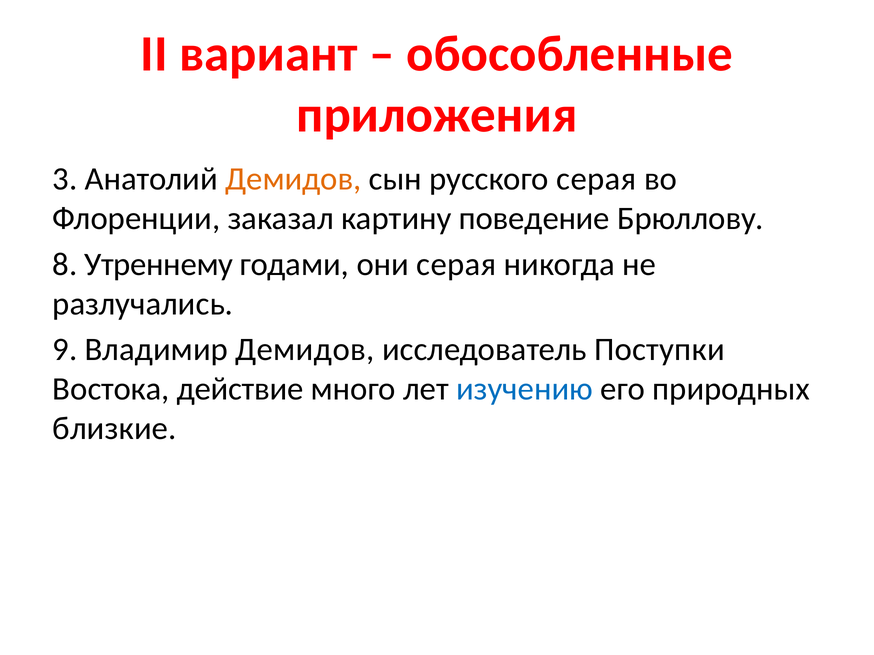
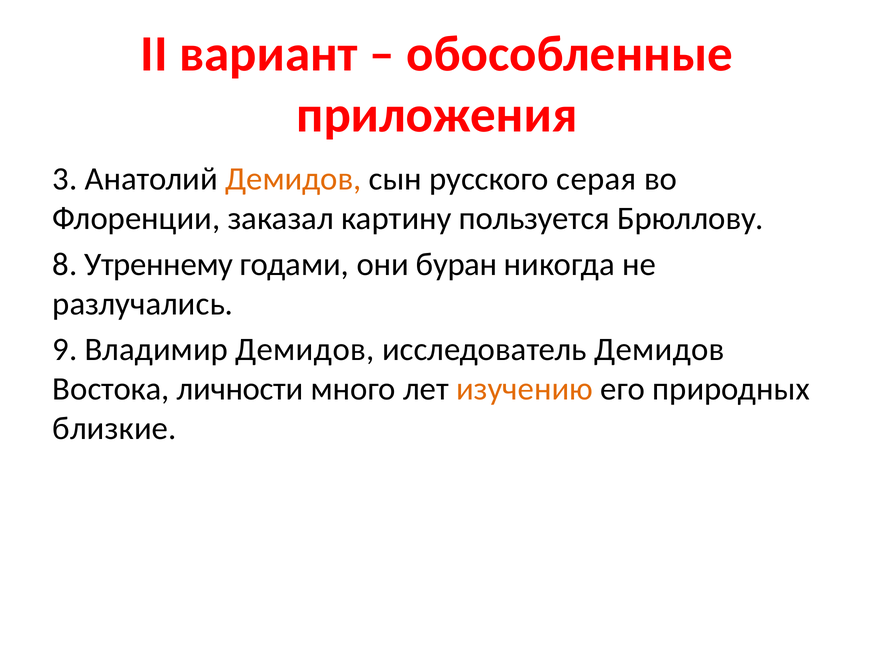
поведение: поведение -> пользуется (534, 219)
они серая: серая -> буран (457, 265)
исследователь Поступки: Поступки -> Демидов (659, 350)
действие: действие -> личности (240, 389)
изучению colour: blue -> orange (525, 389)
